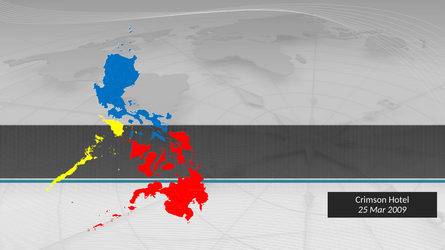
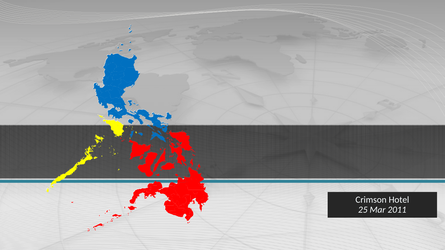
2009: 2009 -> 2011 (397, 210)
